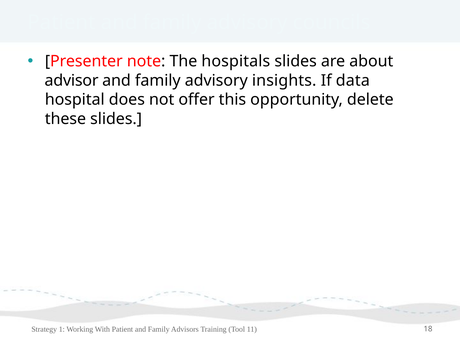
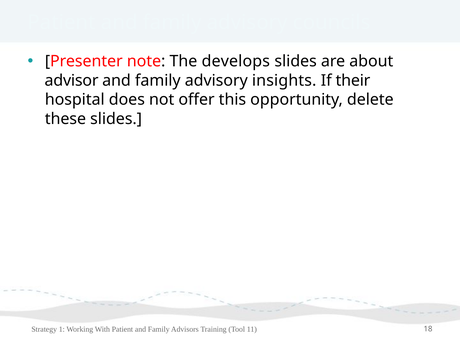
hospitals: hospitals -> develops (236, 61)
data: data -> their (353, 80)
